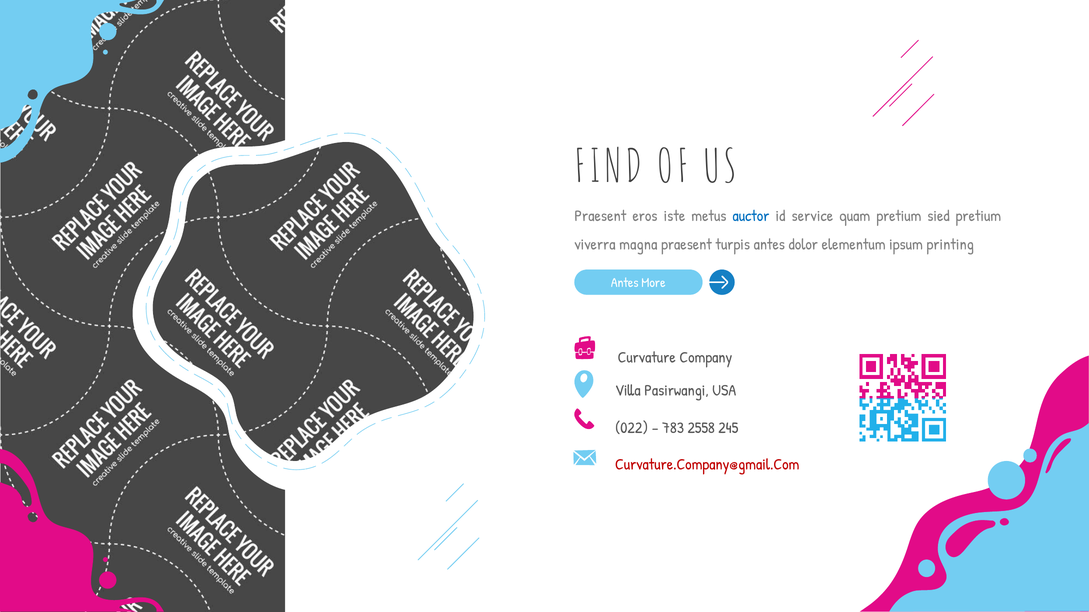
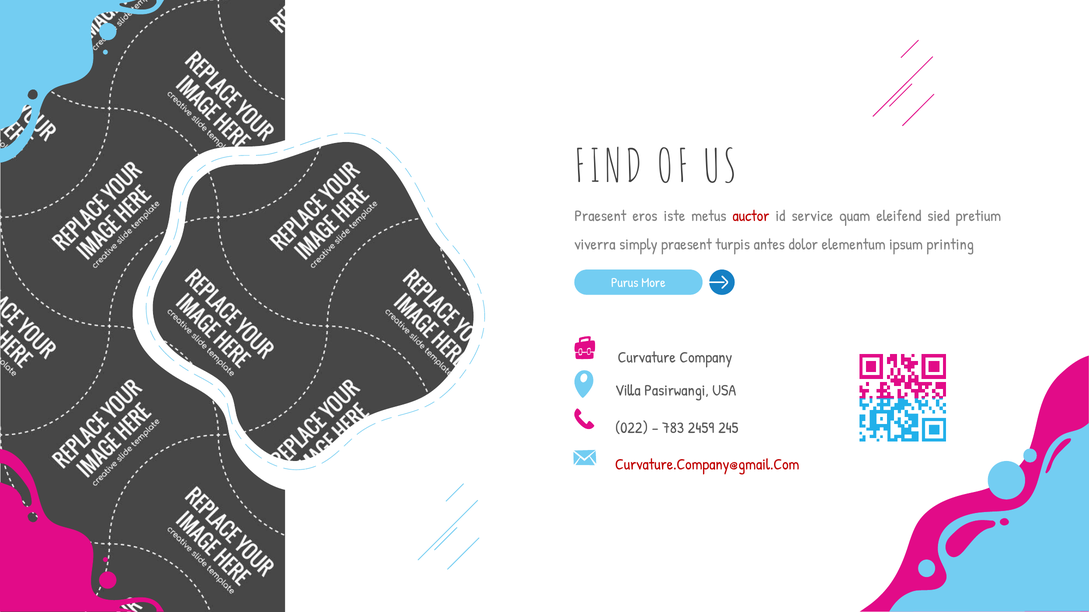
auctor colour: blue -> red (751, 216)
quam pretium: pretium -> eleifend (899, 216)
magna: magna -> simply (638, 245)
Antes: Antes -> Purus (625, 283)
2558: 2558 -> 2459 (701, 429)
